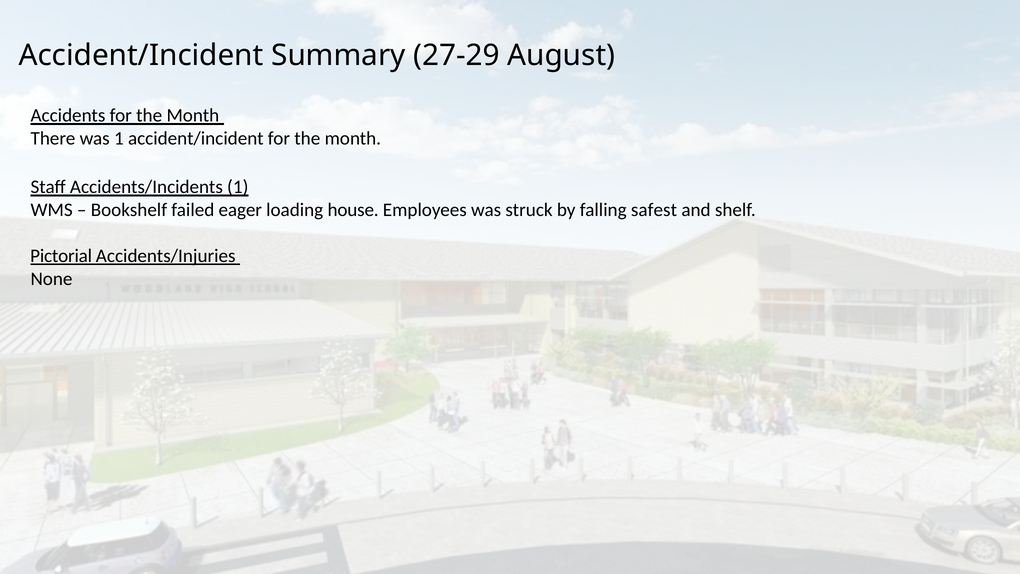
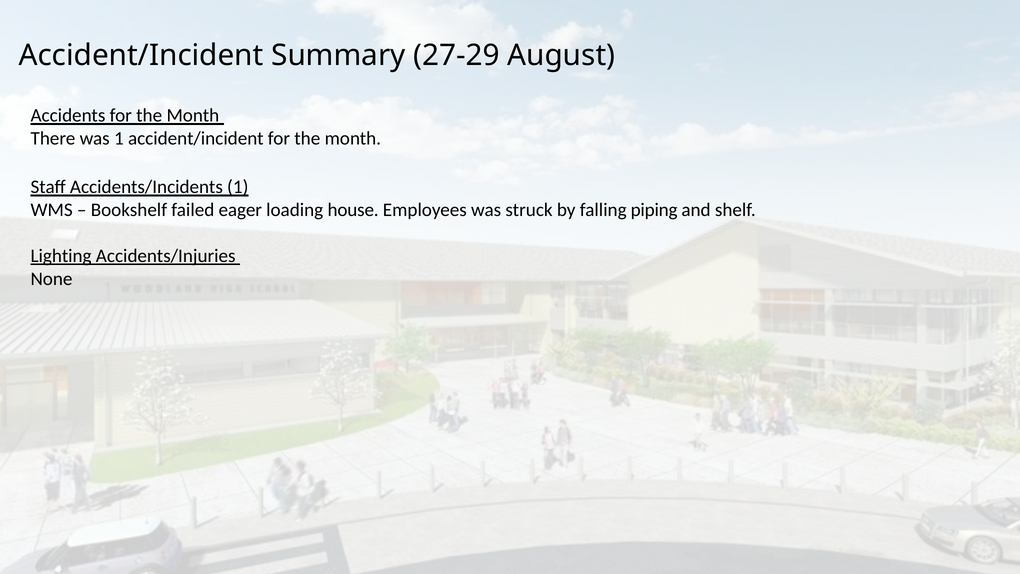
safest: safest -> piping (654, 210)
Pictorial: Pictorial -> Lighting (61, 256)
